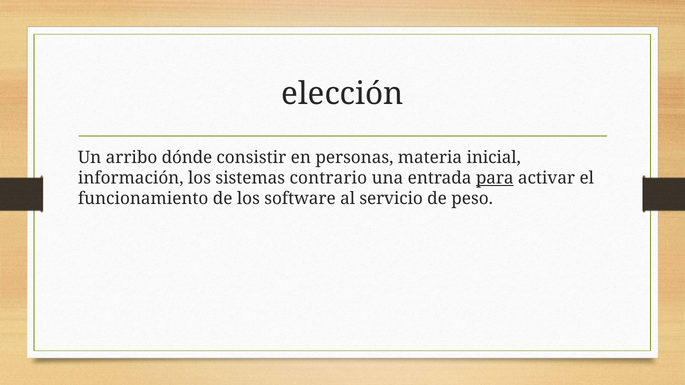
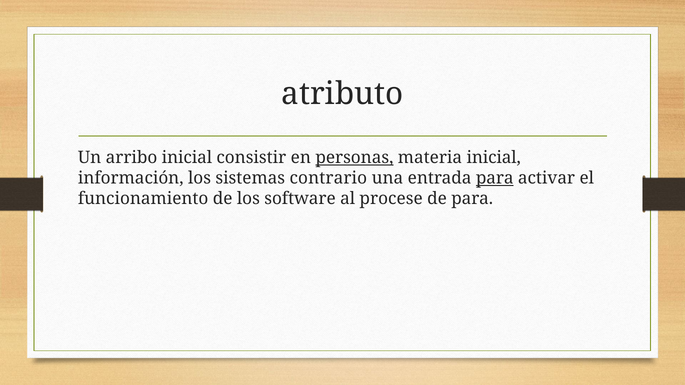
elección: elección -> atributo (342, 94)
arribo dónde: dónde -> inicial (187, 158)
personas underline: none -> present (354, 158)
servicio: servicio -> procese (391, 199)
de peso: peso -> para (472, 199)
